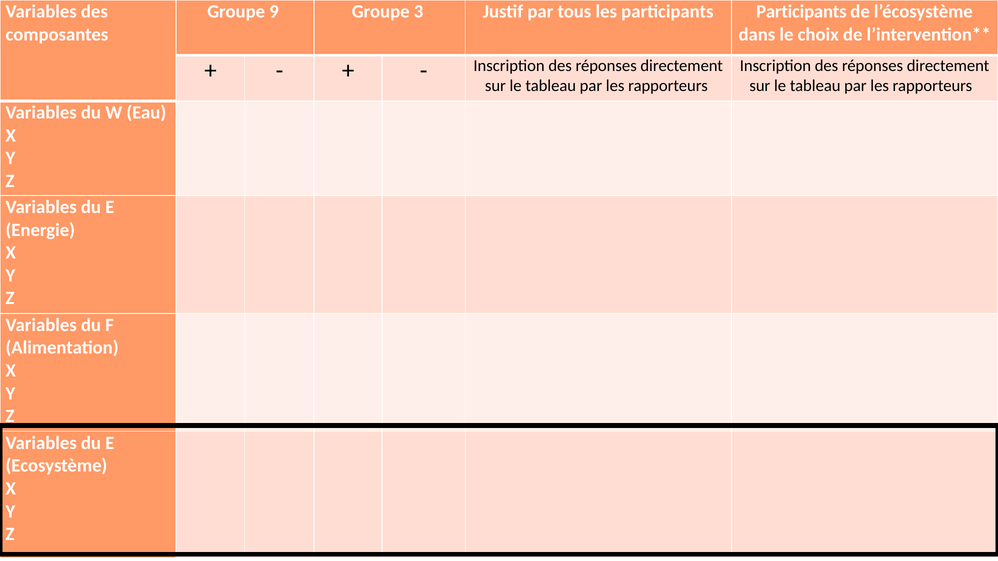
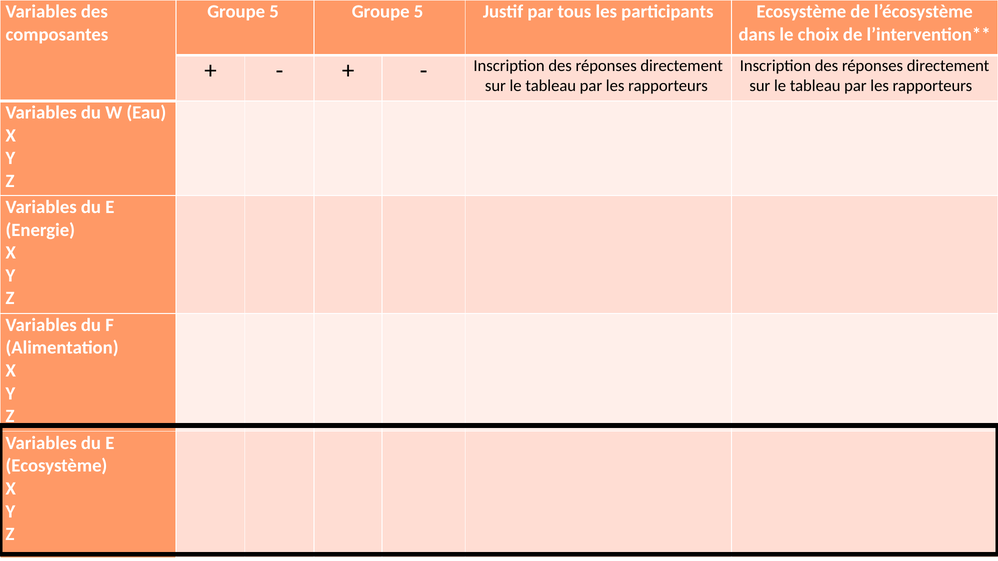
9: 9 -> 5 (274, 12)
3: 3 -> 5 (419, 12)
participants Participants: Participants -> Ecosystème (801, 12)
